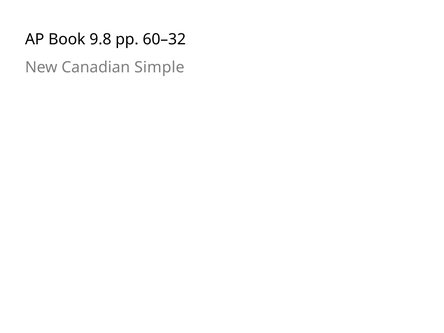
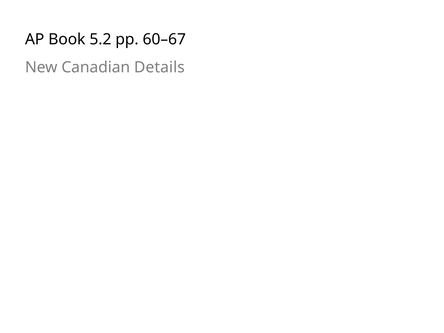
9.8: 9.8 -> 5.2 (100, 39)
60–32: 60–32 -> 60–67 (164, 39)
Simple: Simple -> Details (159, 67)
